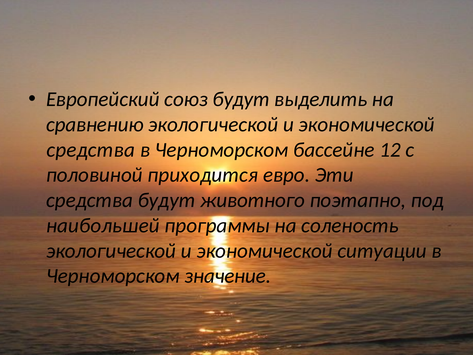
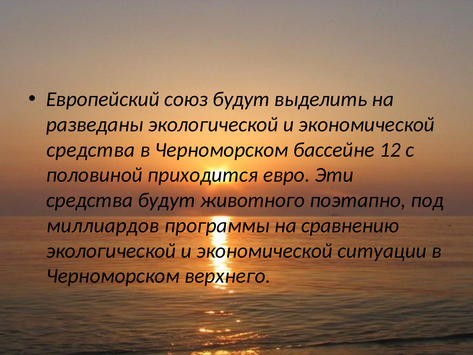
сравнению: сравнению -> разведаны (95, 124)
наибольшей: наибольшей -> миллиардов (103, 225)
соленость: соленость -> сравнению (350, 225)
значение: значение -> верхнего (228, 276)
